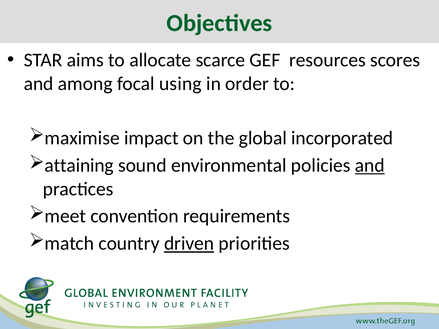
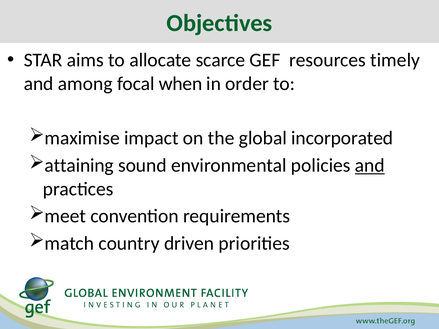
scores: scores -> timely (395, 60)
using: using -> when (181, 84)
driven underline: present -> none (189, 244)
